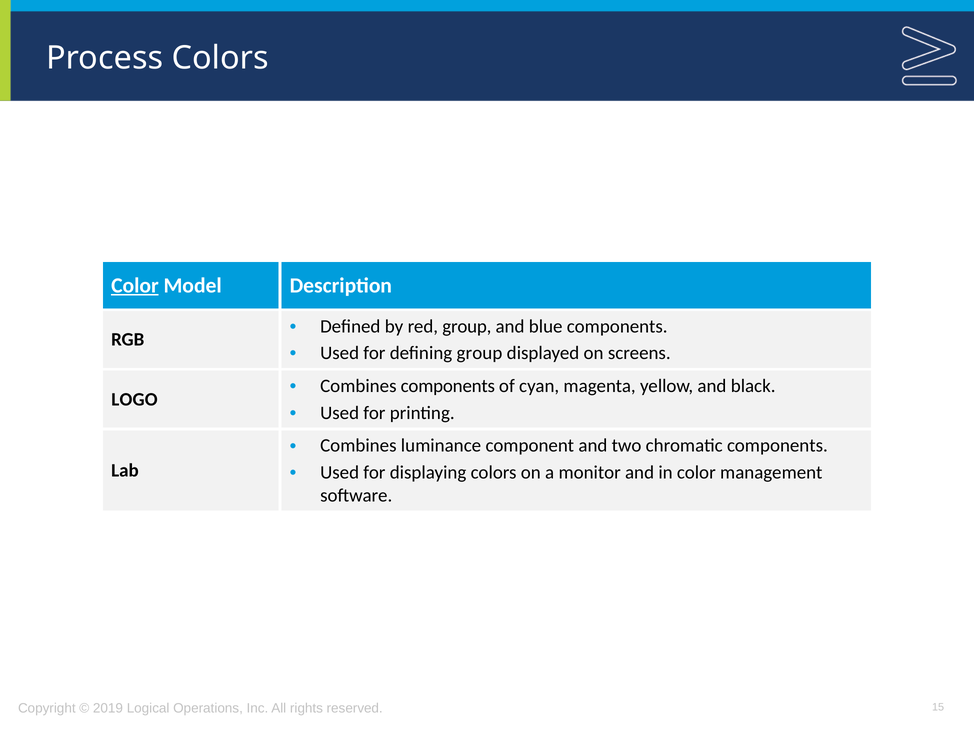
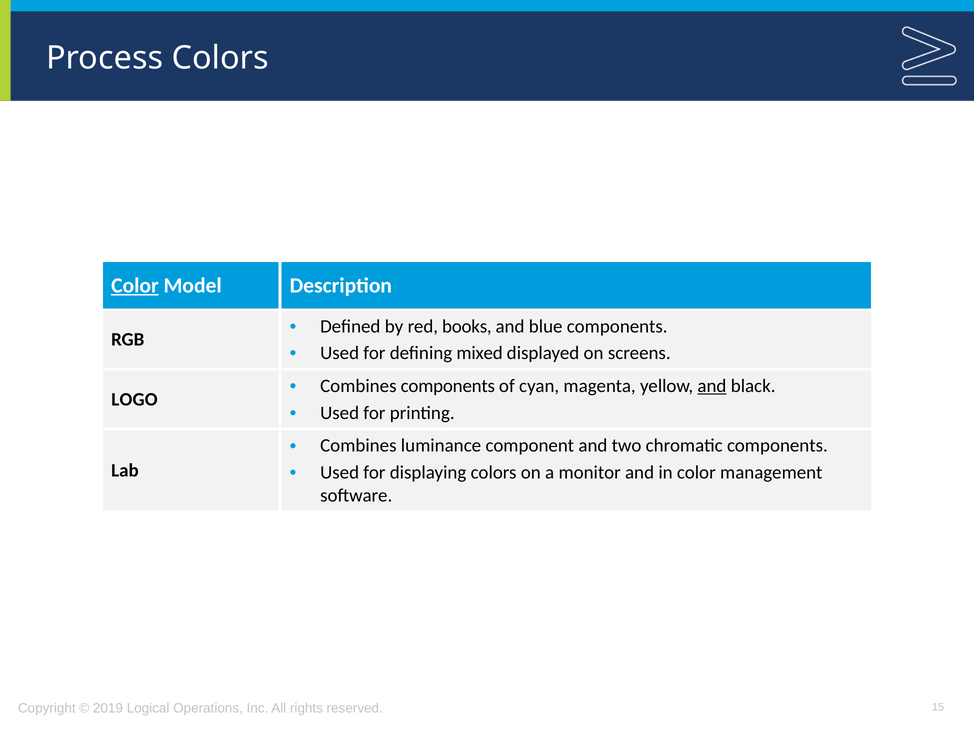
red group: group -> books (467, 326)
defining group: group -> mixed (480, 353)
and underline: none -> present (712, 386)
